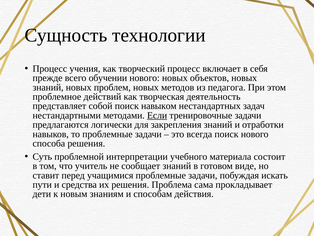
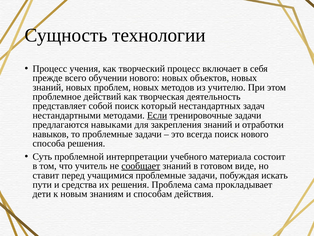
педагога: педагога -> учителю (227, 87)
навыком: навыком -> который (159, 106)
логически: логически -> навыками (111, 124)
сообщает underline: none -> present (141, 166)
